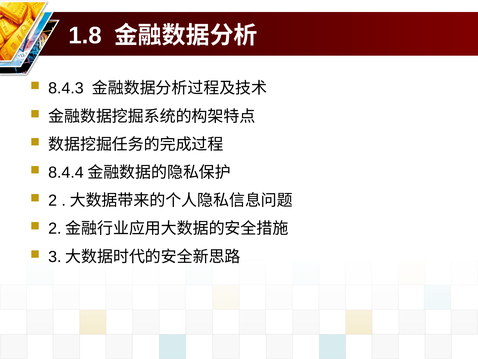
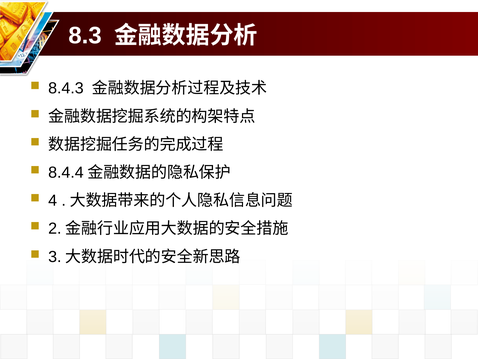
1.8: 1.8 -> 8.3 (85, 36)
2: 2 -> 4 (53, 200)
